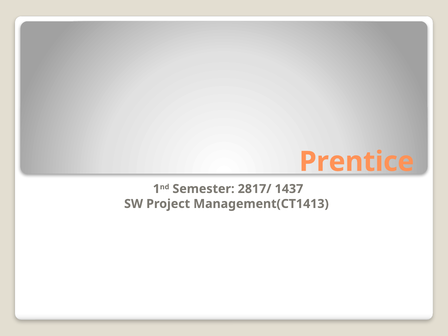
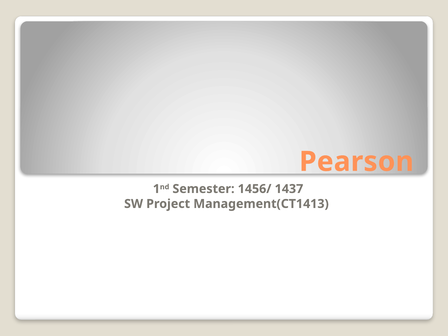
Prentice: Prentice -> Pearson (356, 162)
2817/: 2817/ -> 1456/ (255, 189)
